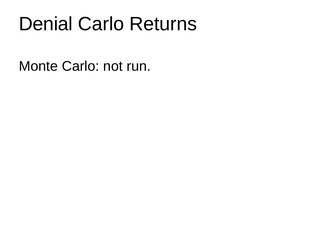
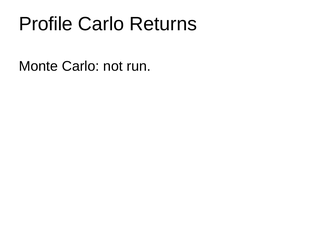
Denial: Denial -> Profile (46, 24)
